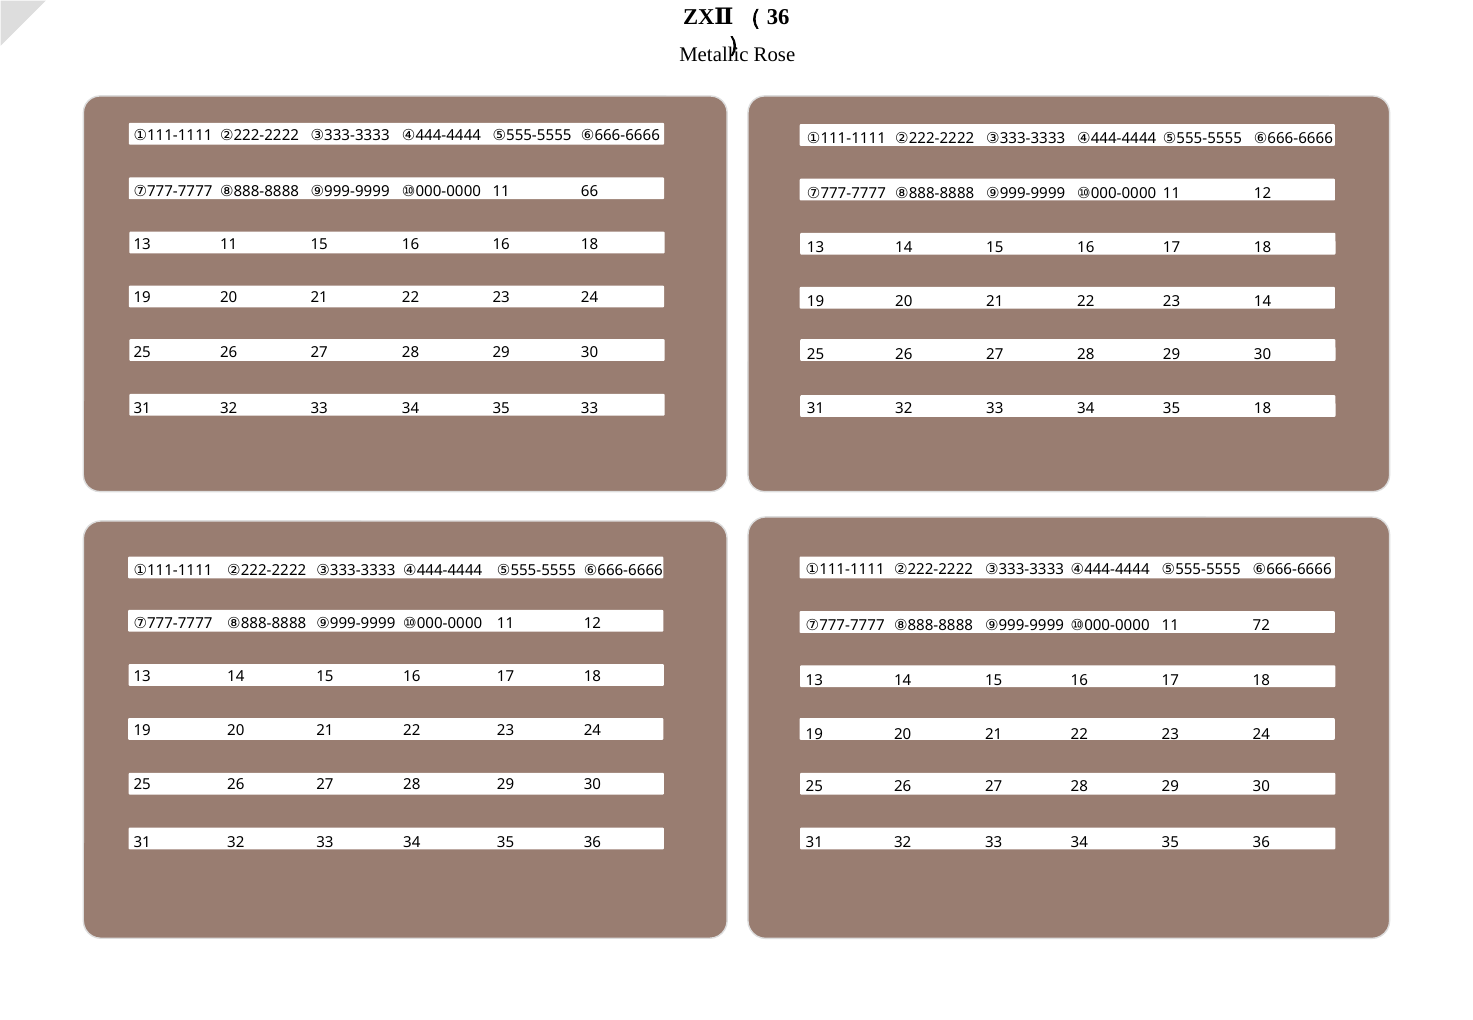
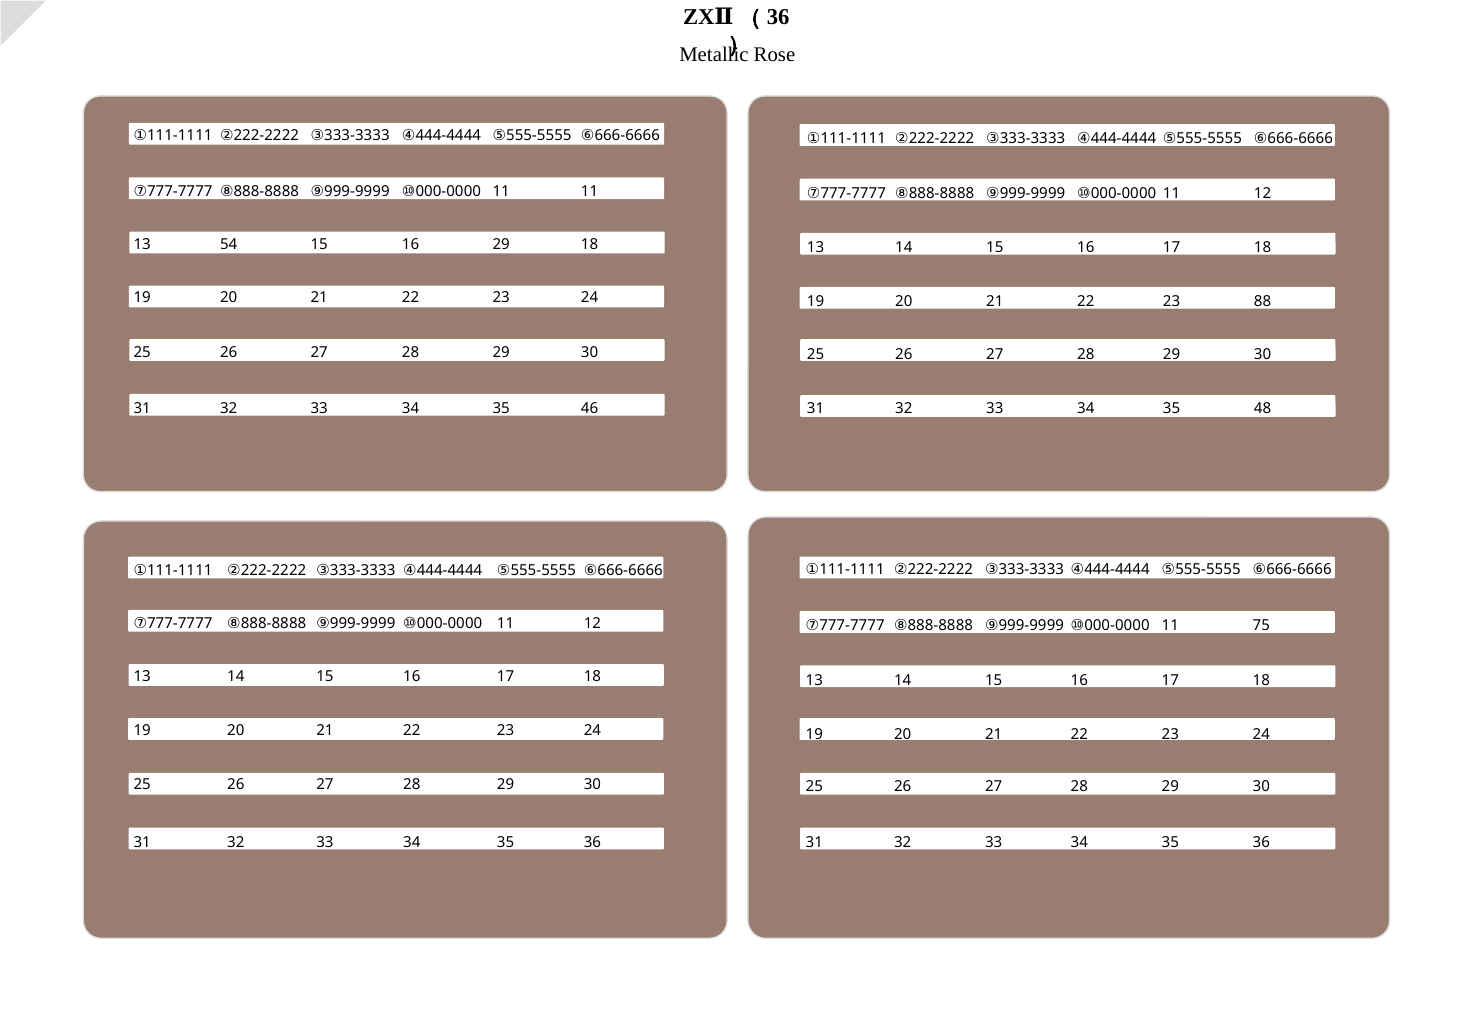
11 66: 66 -> 11 (590, 191)
13 11: 11 -> 54 (229, 244)
16 16: 16 -> 29 (501, 244)
23 14: 14 -> 88 (1263, 301)
35 33: 33 -> 46 (590, 408)
35 18: 18 -> 48 (1263, 408)
72: 72 -> 75 (1261, 625)
